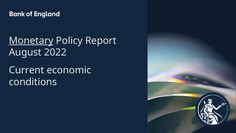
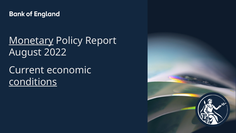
conditions underline: none -> present (33, 82)
